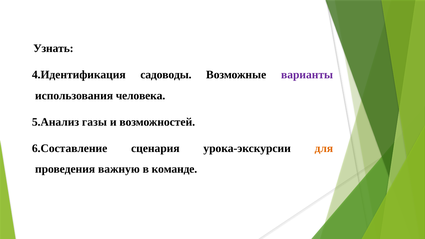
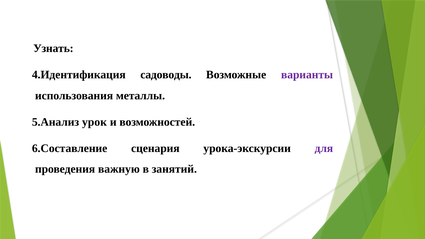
человека: человека -> металлы (140, 96)
газы: газы -> урок (94, 122)
для colour: orange -> purple (324, 148)
команде: команде -> занятий (174, 169)
